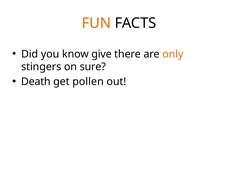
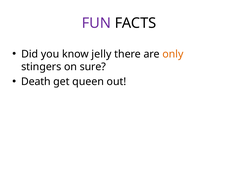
FUN colour: orange -> purple (96, 23)
give: give -> jelly (101, 54)
pollen: pollen -> queen (88, 81)
